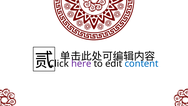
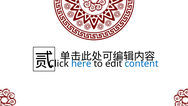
here colour: purple -> blue (81, 63)
